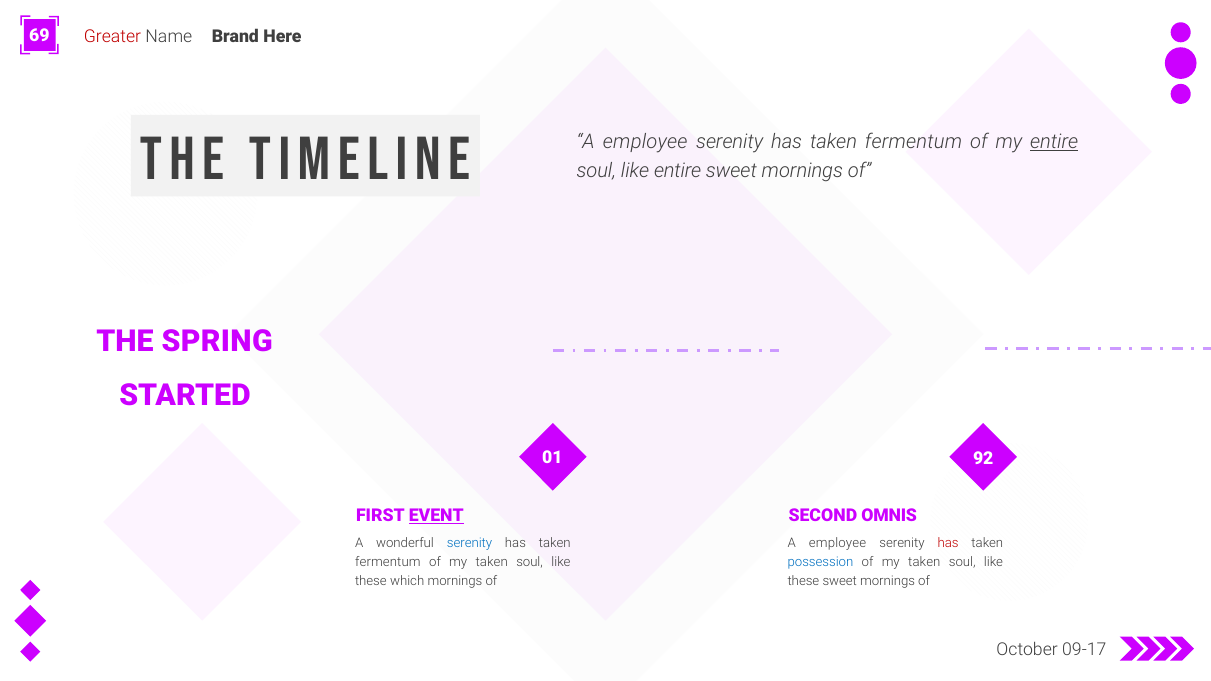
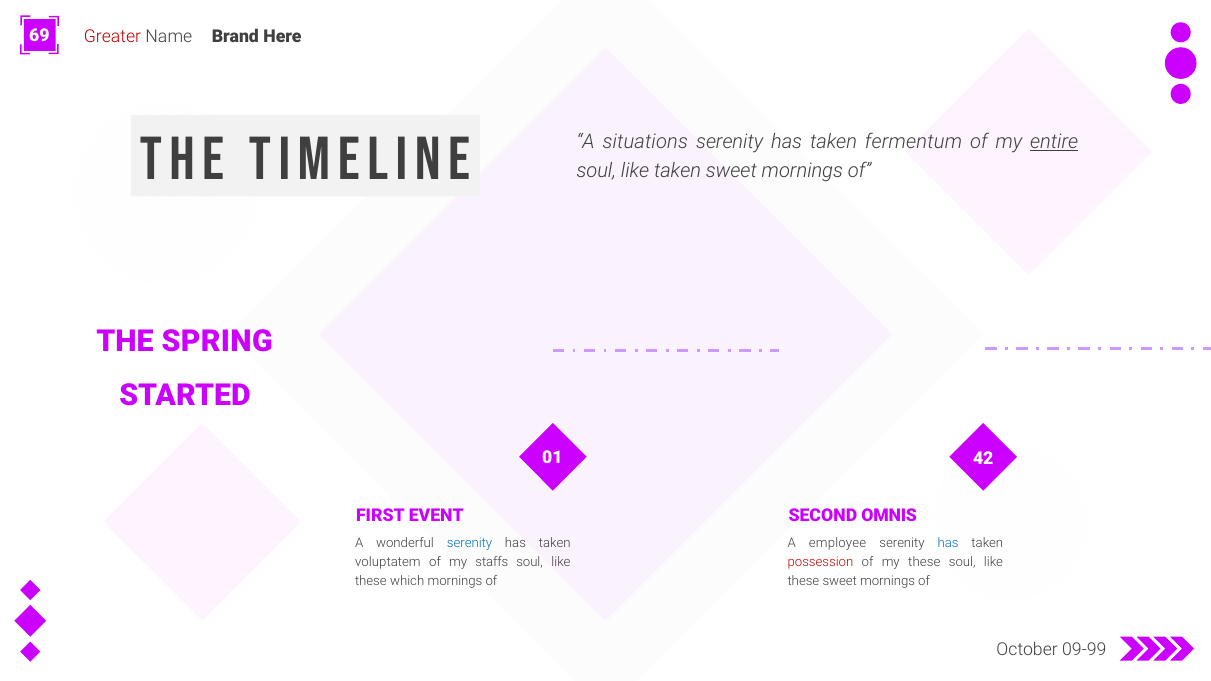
timeline A employee: employee -> situations (645, 142)
like entire: entire -> taken (678, 171)
92: 92 -> 42 (983, 458)
EVENT underline: present -> none (436, 516)
has colour: red -> blue (948, 544)
fermentum: fermentum -> voluptatem (388, 563)
taken: taken -> staffs (492, 563)
possession colour: blue -> red (820, 563)
taken: taken -> these (924, 563)
09-17: 09-17 -> 09-99 (1084, 650)
